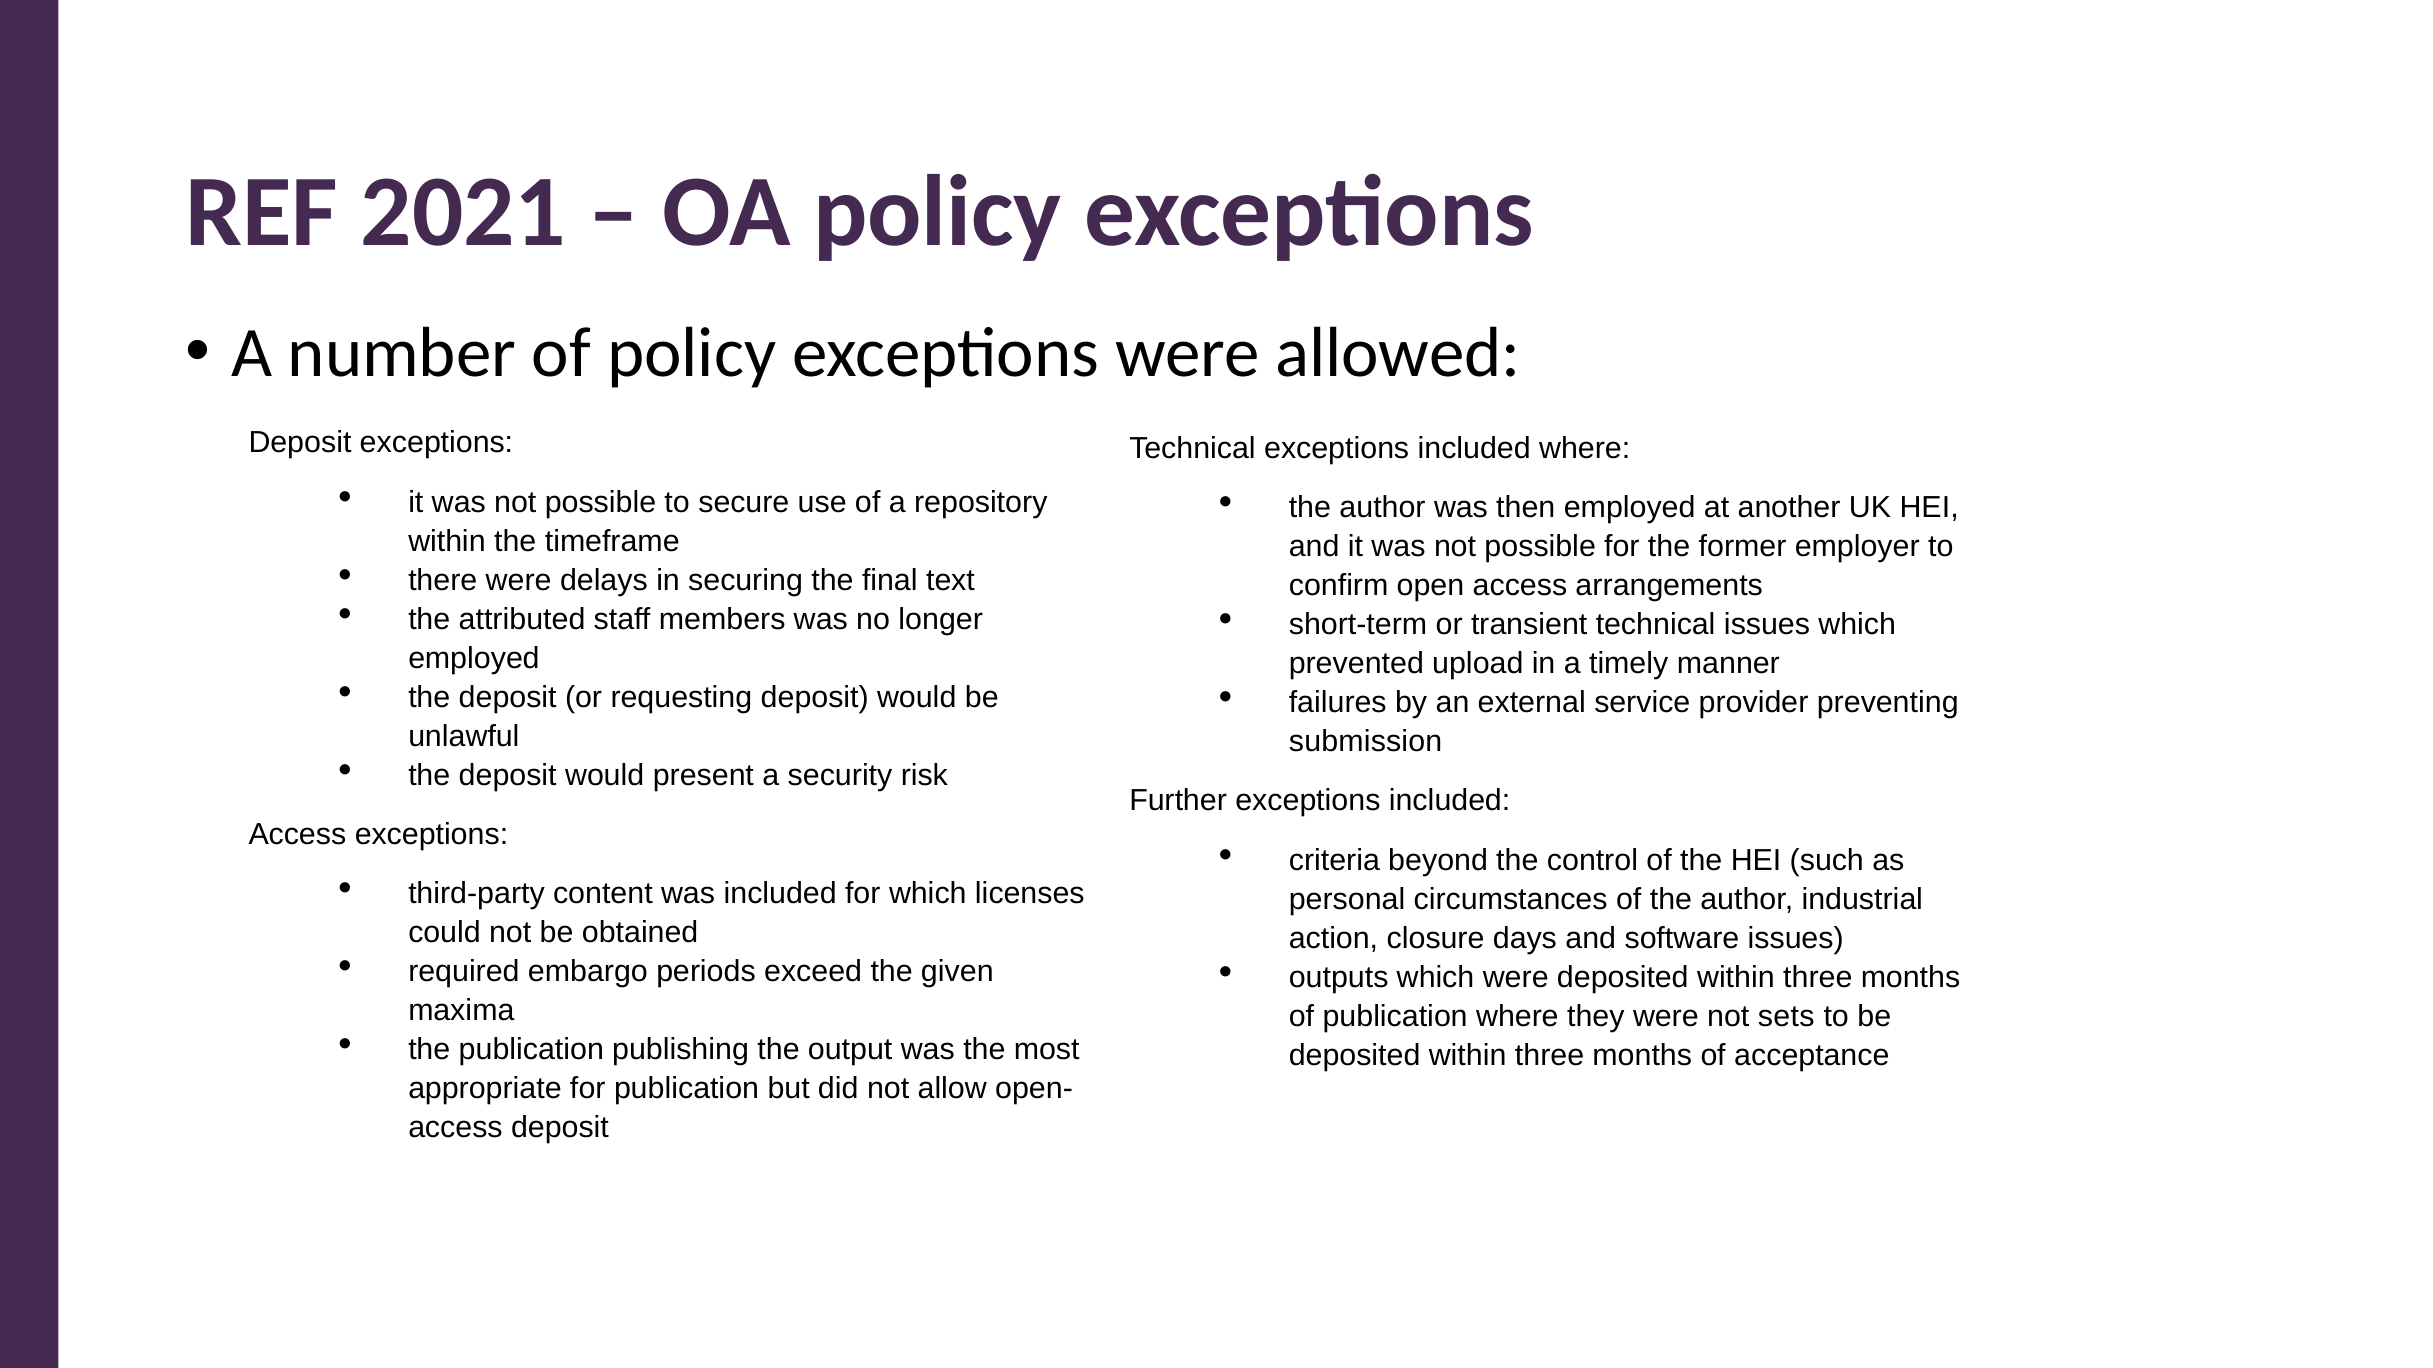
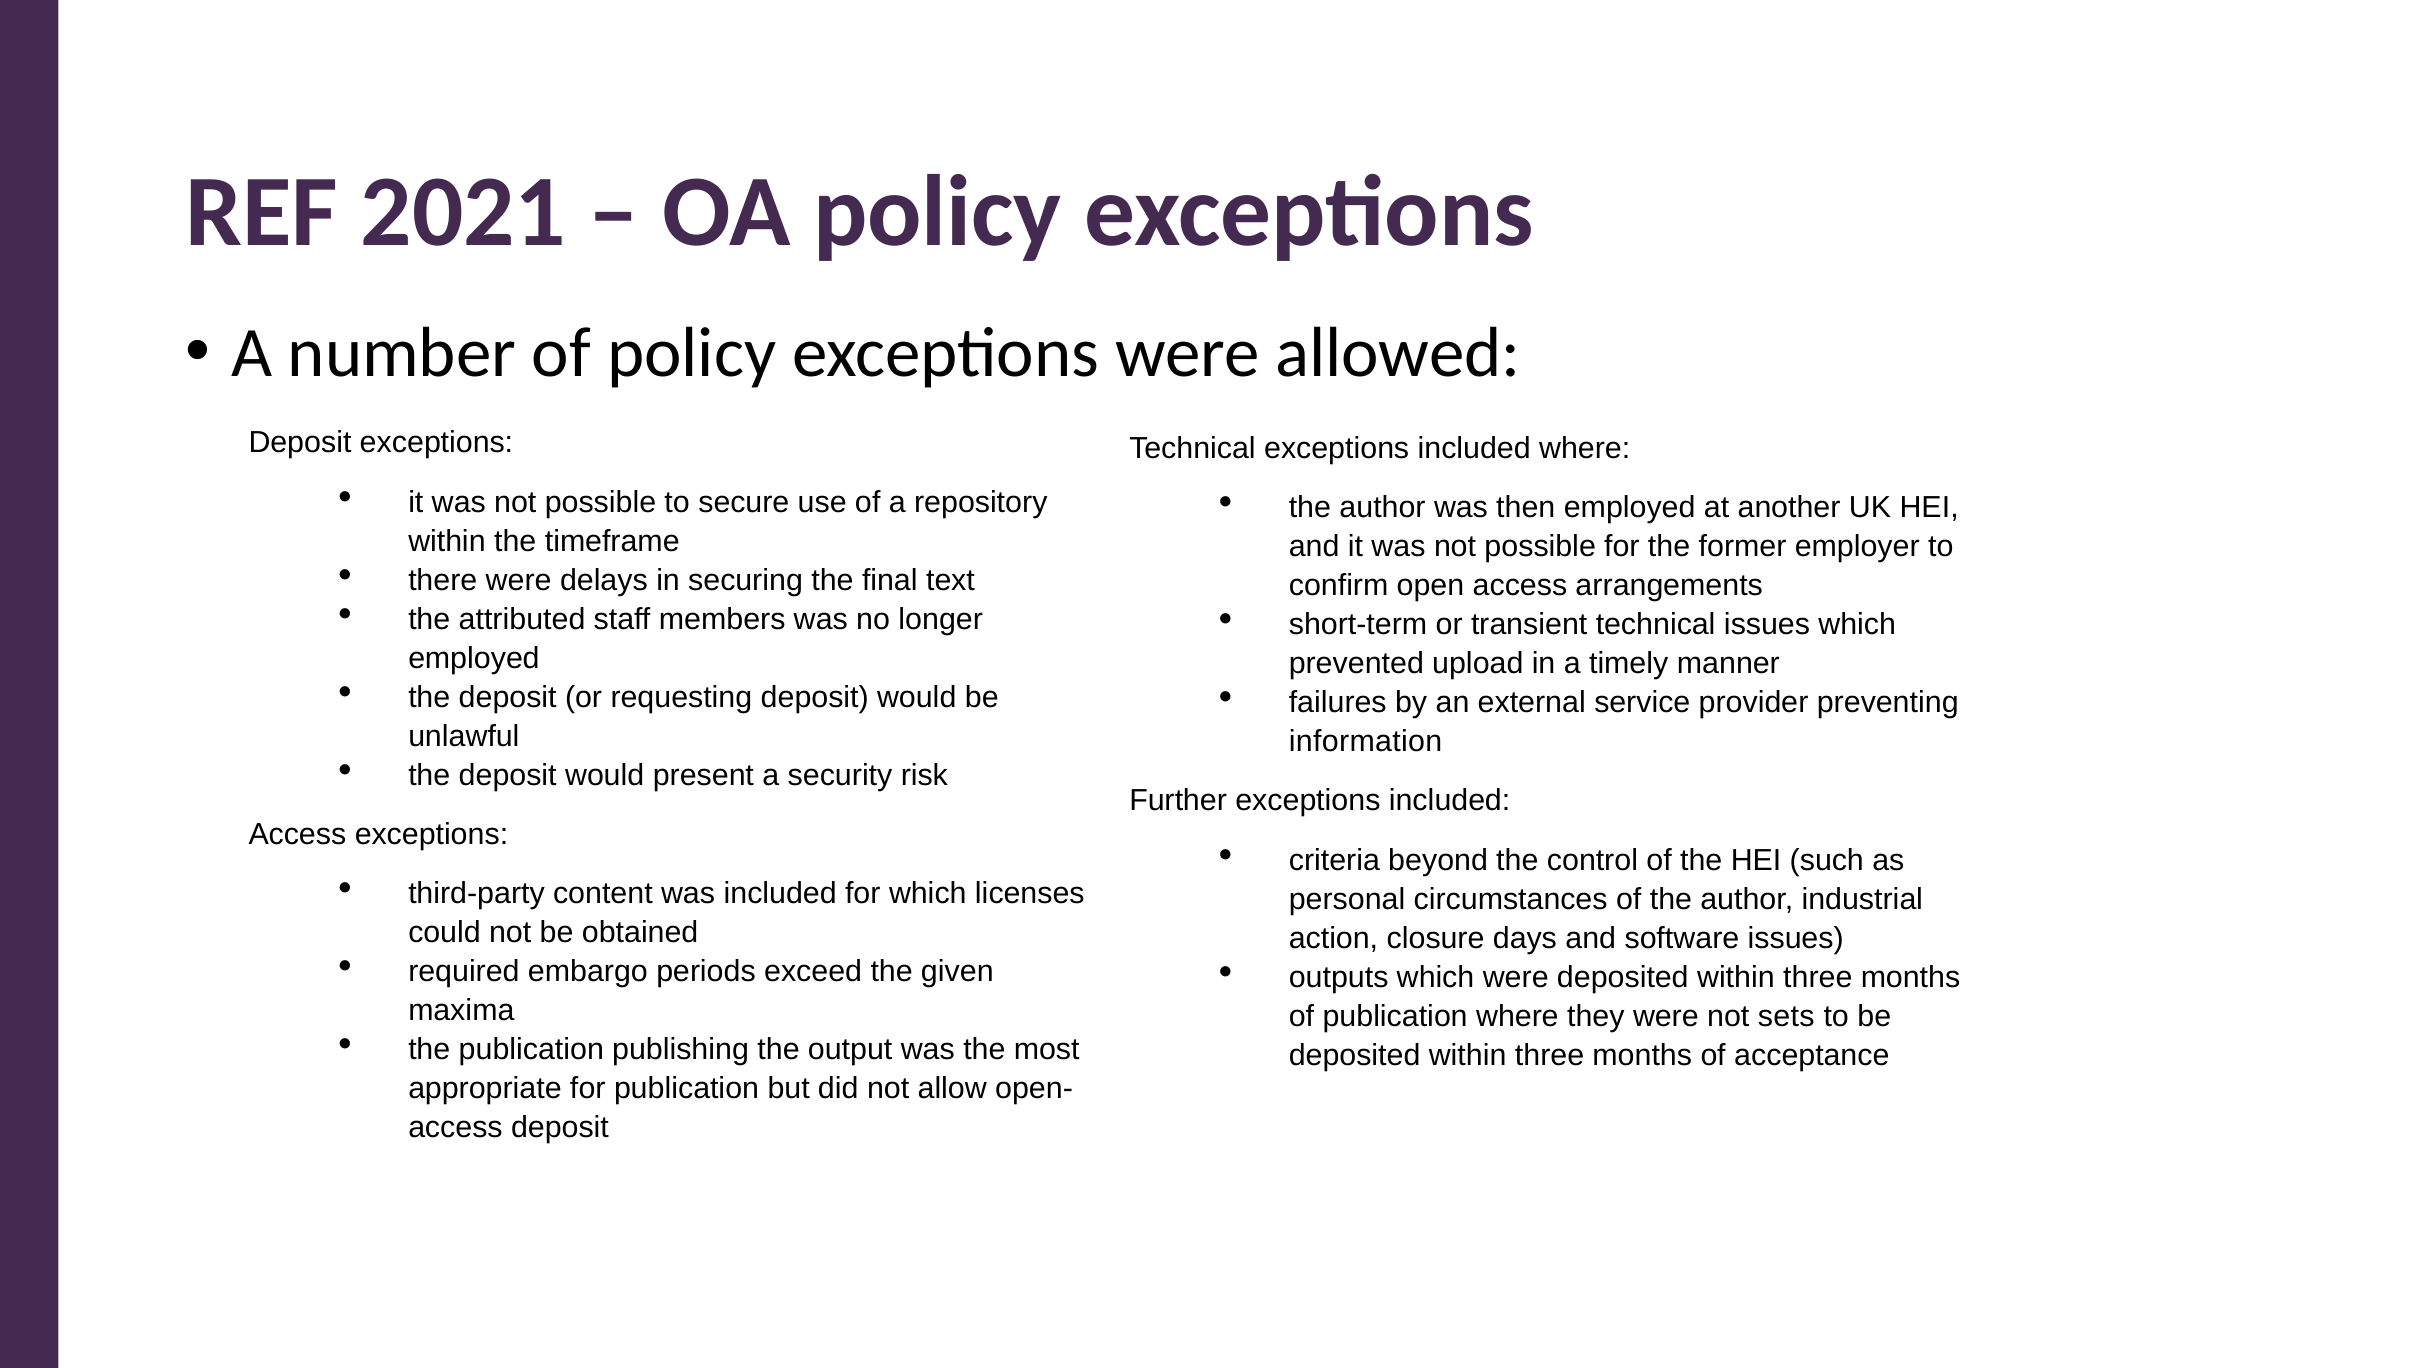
submission: submission -> information (1366, 742)
